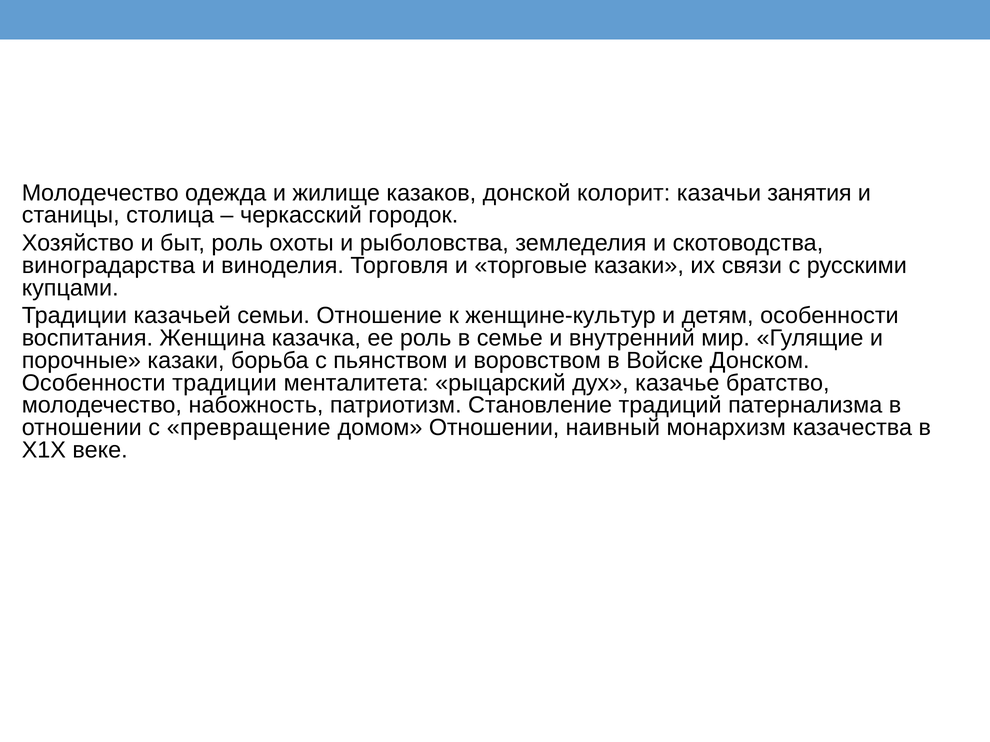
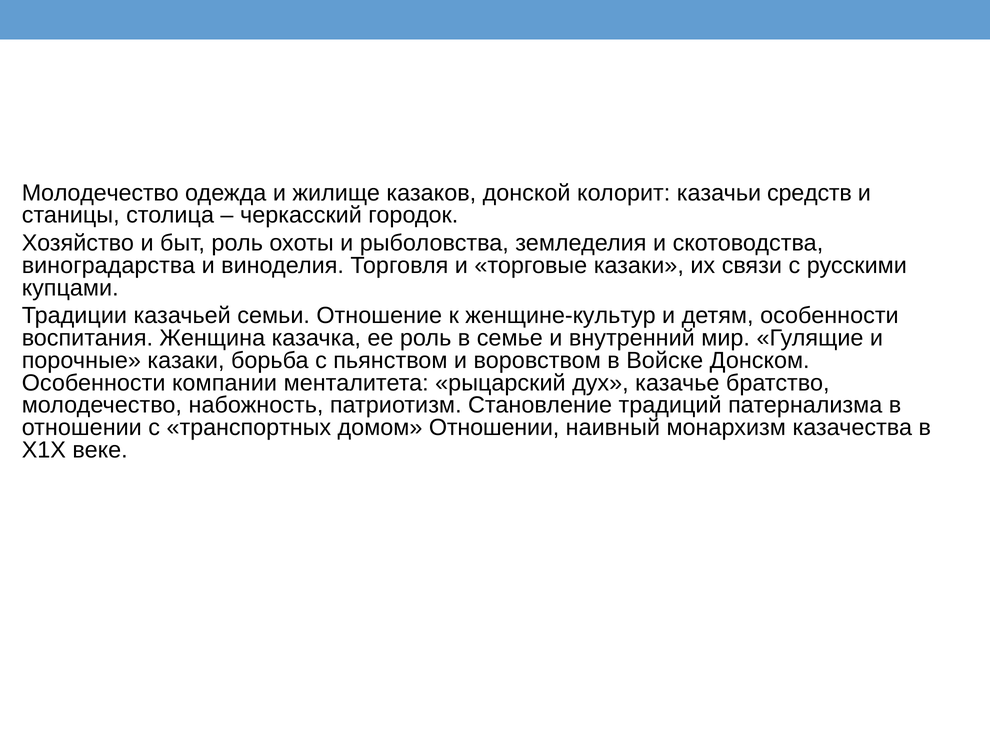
занятия: занятия -> средств (809, 193)
Особенности традиции: традиции -> компании (225, 383)
превращение: превращение -> транспортных (249, 428)
